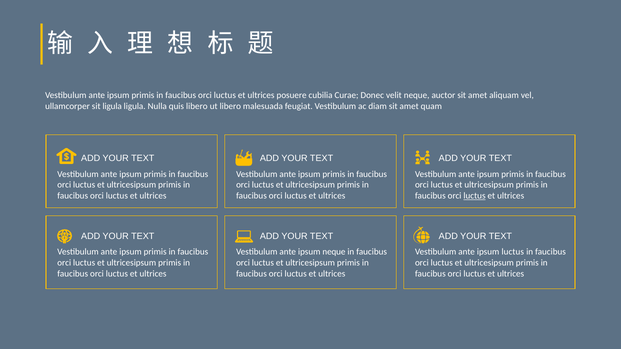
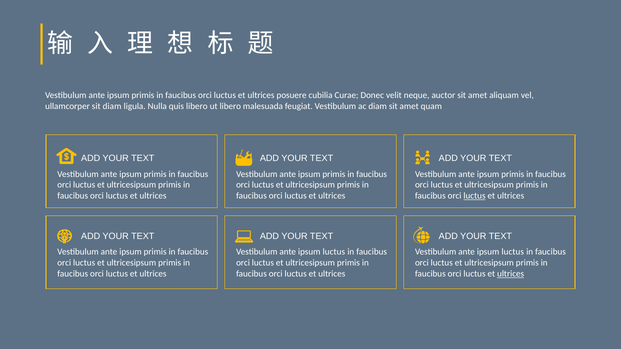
sit ligula: ligula -> diam (112, 106)
neque: neque -> luctus (334, 252)
ultrices underline: none -> present (511, 274)
